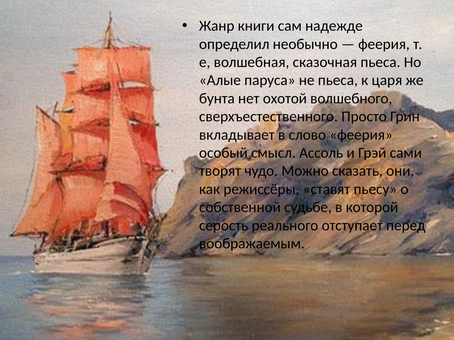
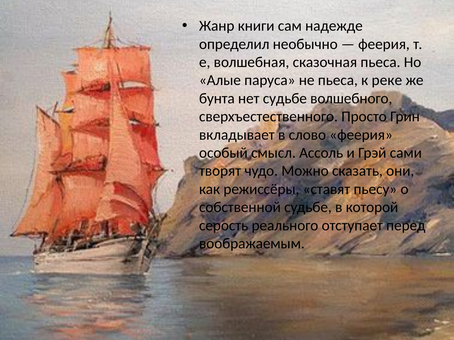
царя: царя -> реке (387, 80)
нет охотой: охотой -> судьбе (285, 99)
